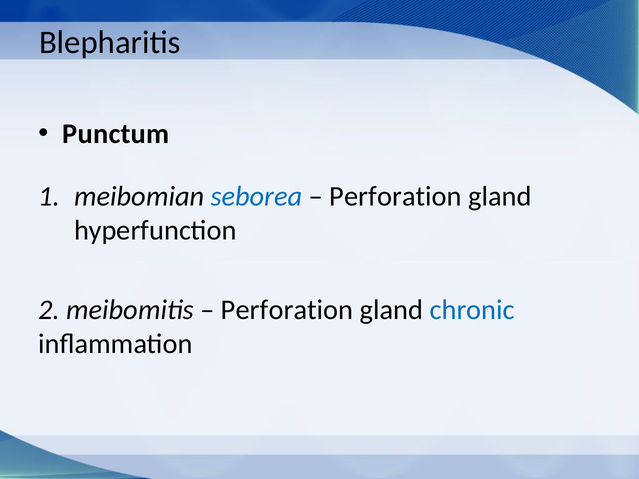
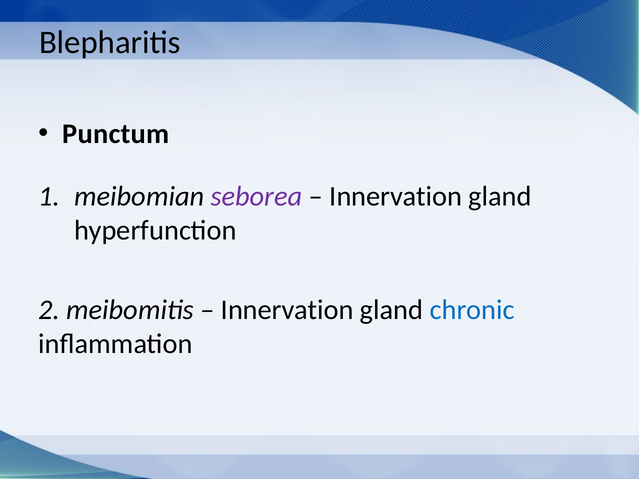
seborea colour: blue -> purple (257, 196)
Perforation: Perforation -> Innervation (396, 196)
Perforation: Perforation -> Innervation (287, 310)
